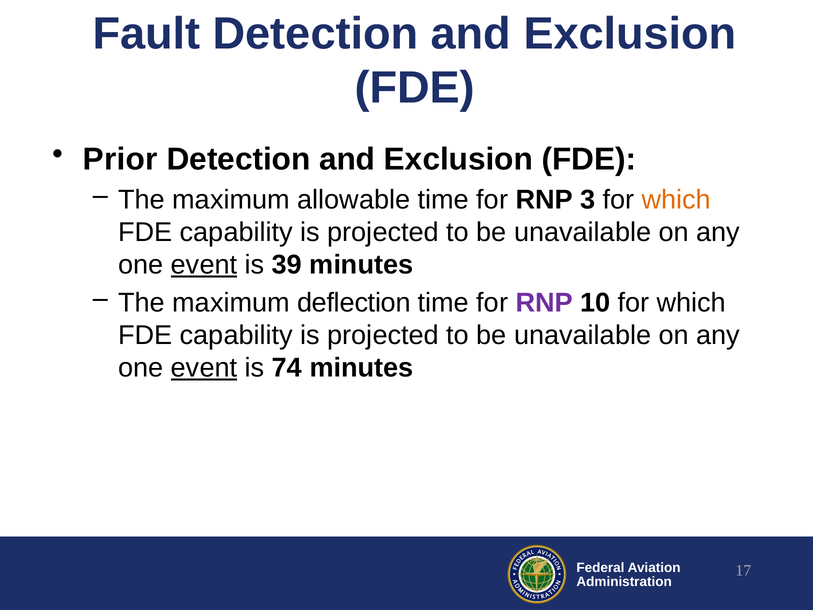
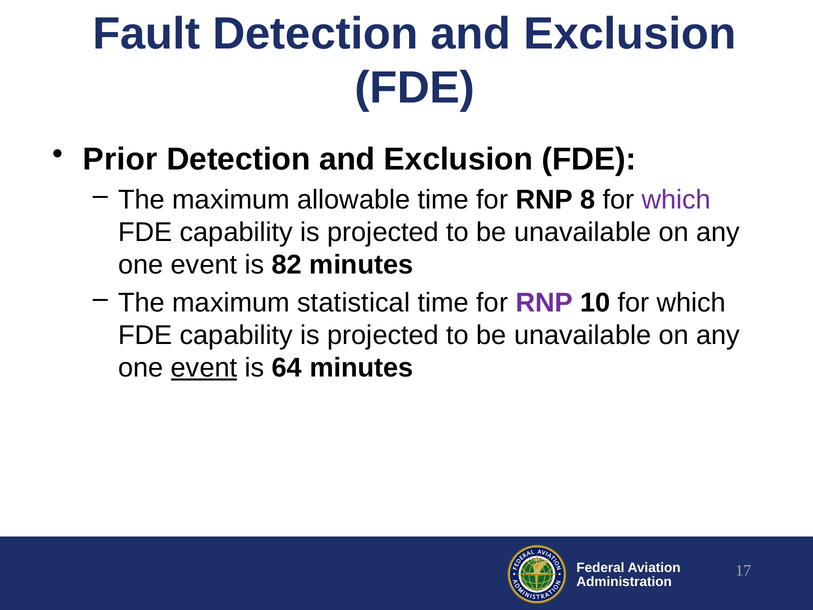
3: 3 -> 8 (588, 200)
which colour: orange -> purple (676, 200)
event underline: present -> none (204, 265)
39: 39 -> 82 (287, 265)
deflection: deflection -> statistical (354, 303)
74: 74 -> 64 (287, 368)
